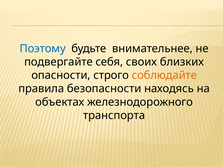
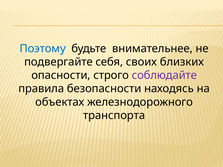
соблюдайте colour: orange -> purple (164, 75)
